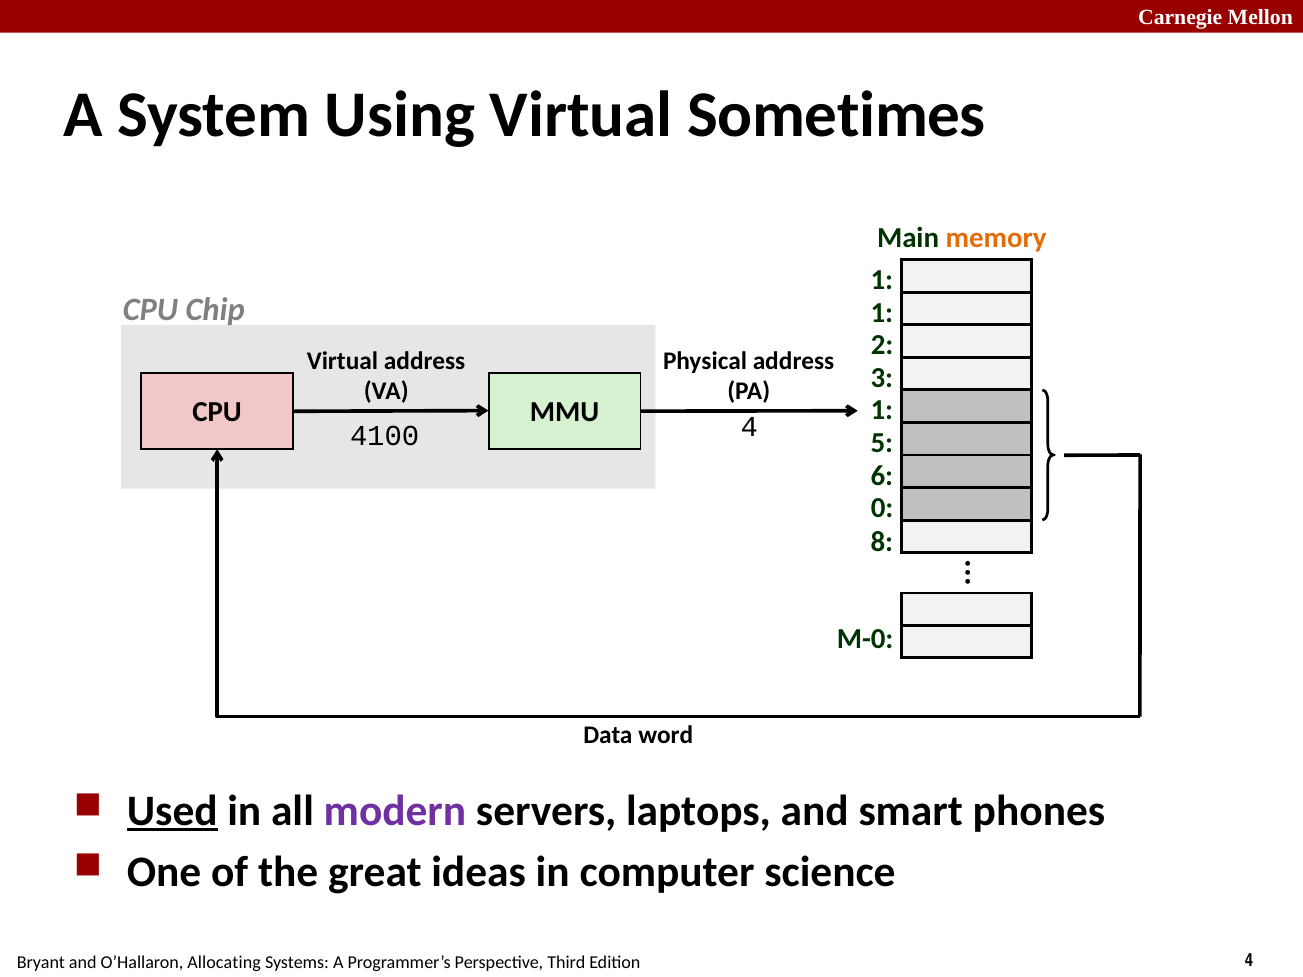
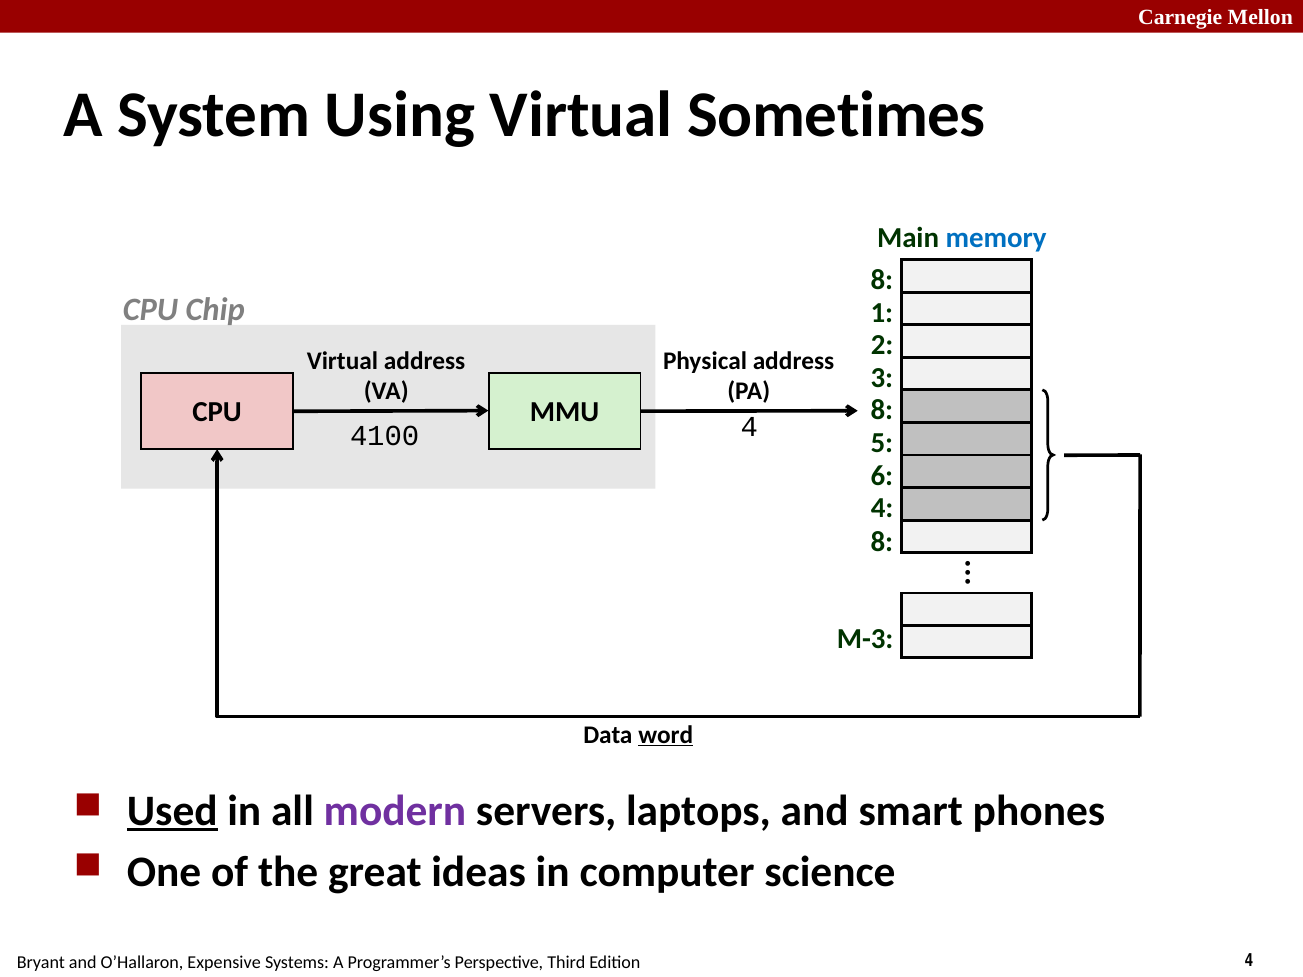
memory colour: orange -> blue (996, 238)
1: 1 -> 8 (882, 280)
1: 1 -> 8 (882, 410)
0: 0 -> 4 (882, 508)
M-0: M-0 -> M-3 (865, 639)
word underline: none -> present (666, 735)
Allocating: Allocating -> Expensive (224, 963)
